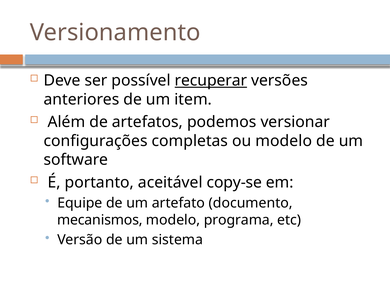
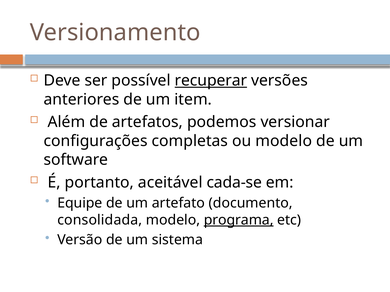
copy-se: copy-se -> cada-se (234, 183)
mecanismos: mecanismos -> consolidada (100, 220)
programa underline: none -> present (239, 220)
